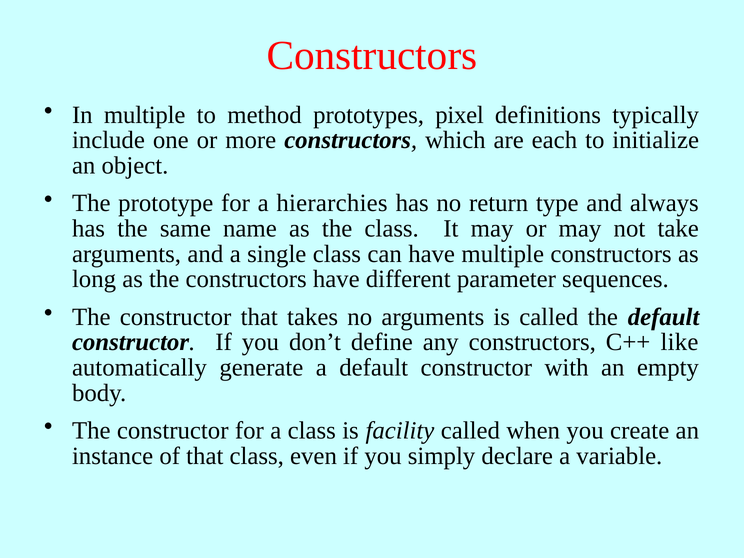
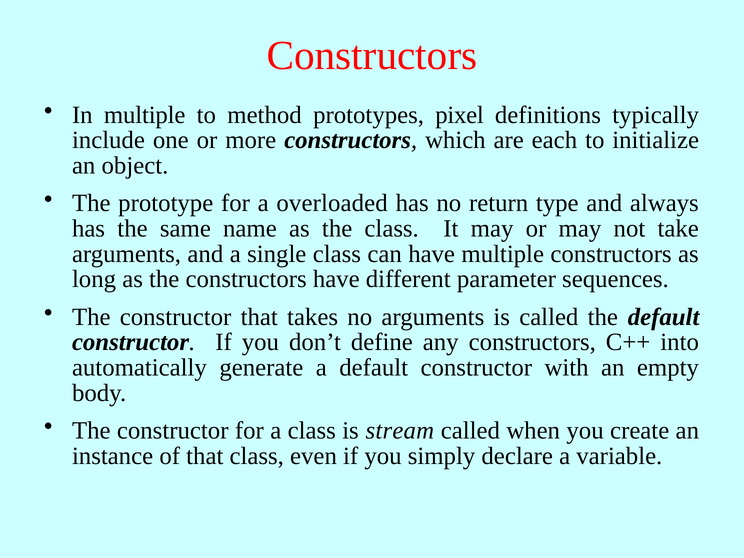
hierarchies: hierarchies -> overloaded (332, 203)
like: like -> into (680, 342)
facility: facility -> stream (400, 431)
